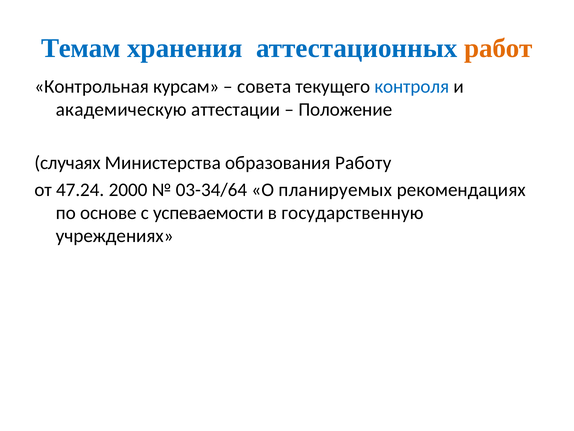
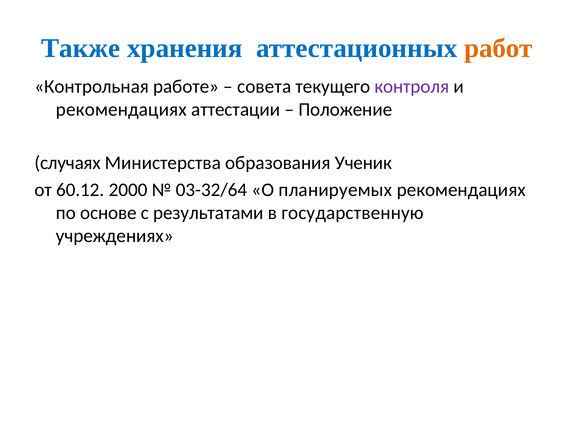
Темам: Темам -> Также (81, 48)
курсам: курсам -> работе (186, 86)
контроля colour: blue -> purple (412, 86)
академическую: академическую -> рекомендациях (121, 109)
Работу: Работу -> Ученик (363, 163)
47.24: 47.24 -> 60.12 (80, 190)
03-34/64: 03-34/64 -> 03-32/64 (212, 190)
успеваемости: успеваемости -> результатами (208, 213)
